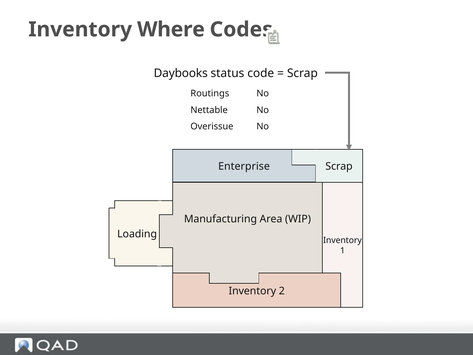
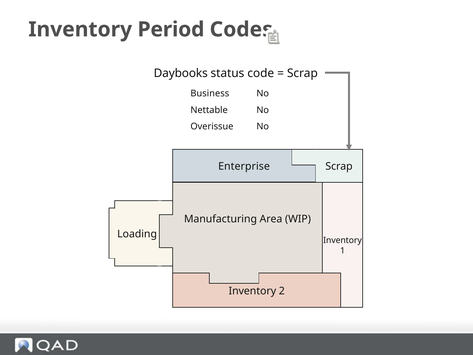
Where: Where -> Period (171, 29)
Routings: Routings -> Business (210, 93)
